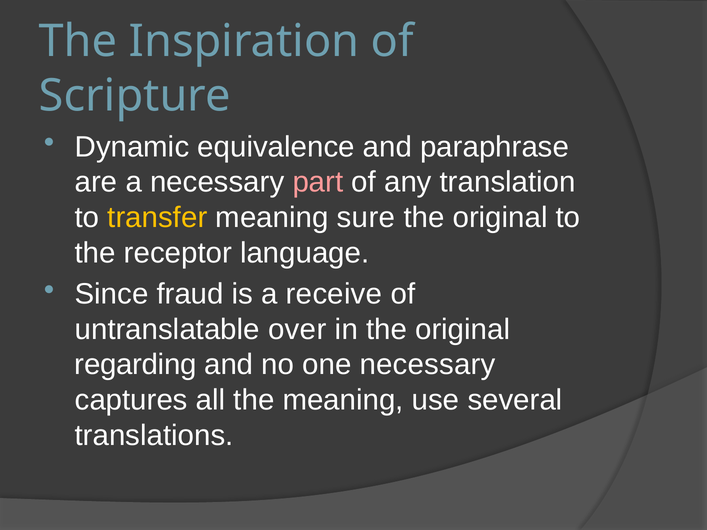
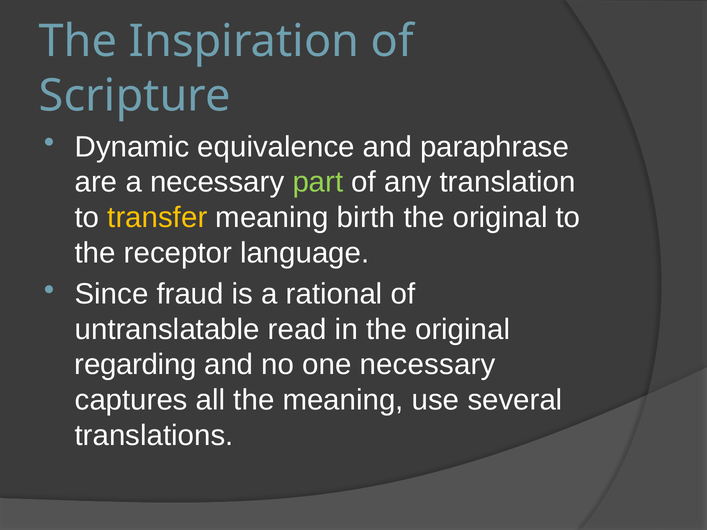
part colour: pink -> light green (318, 182)
sure: sure -> birth (366, 218)
receive: receive -> rational (334, 294)
over: over -> read (297, 330)
